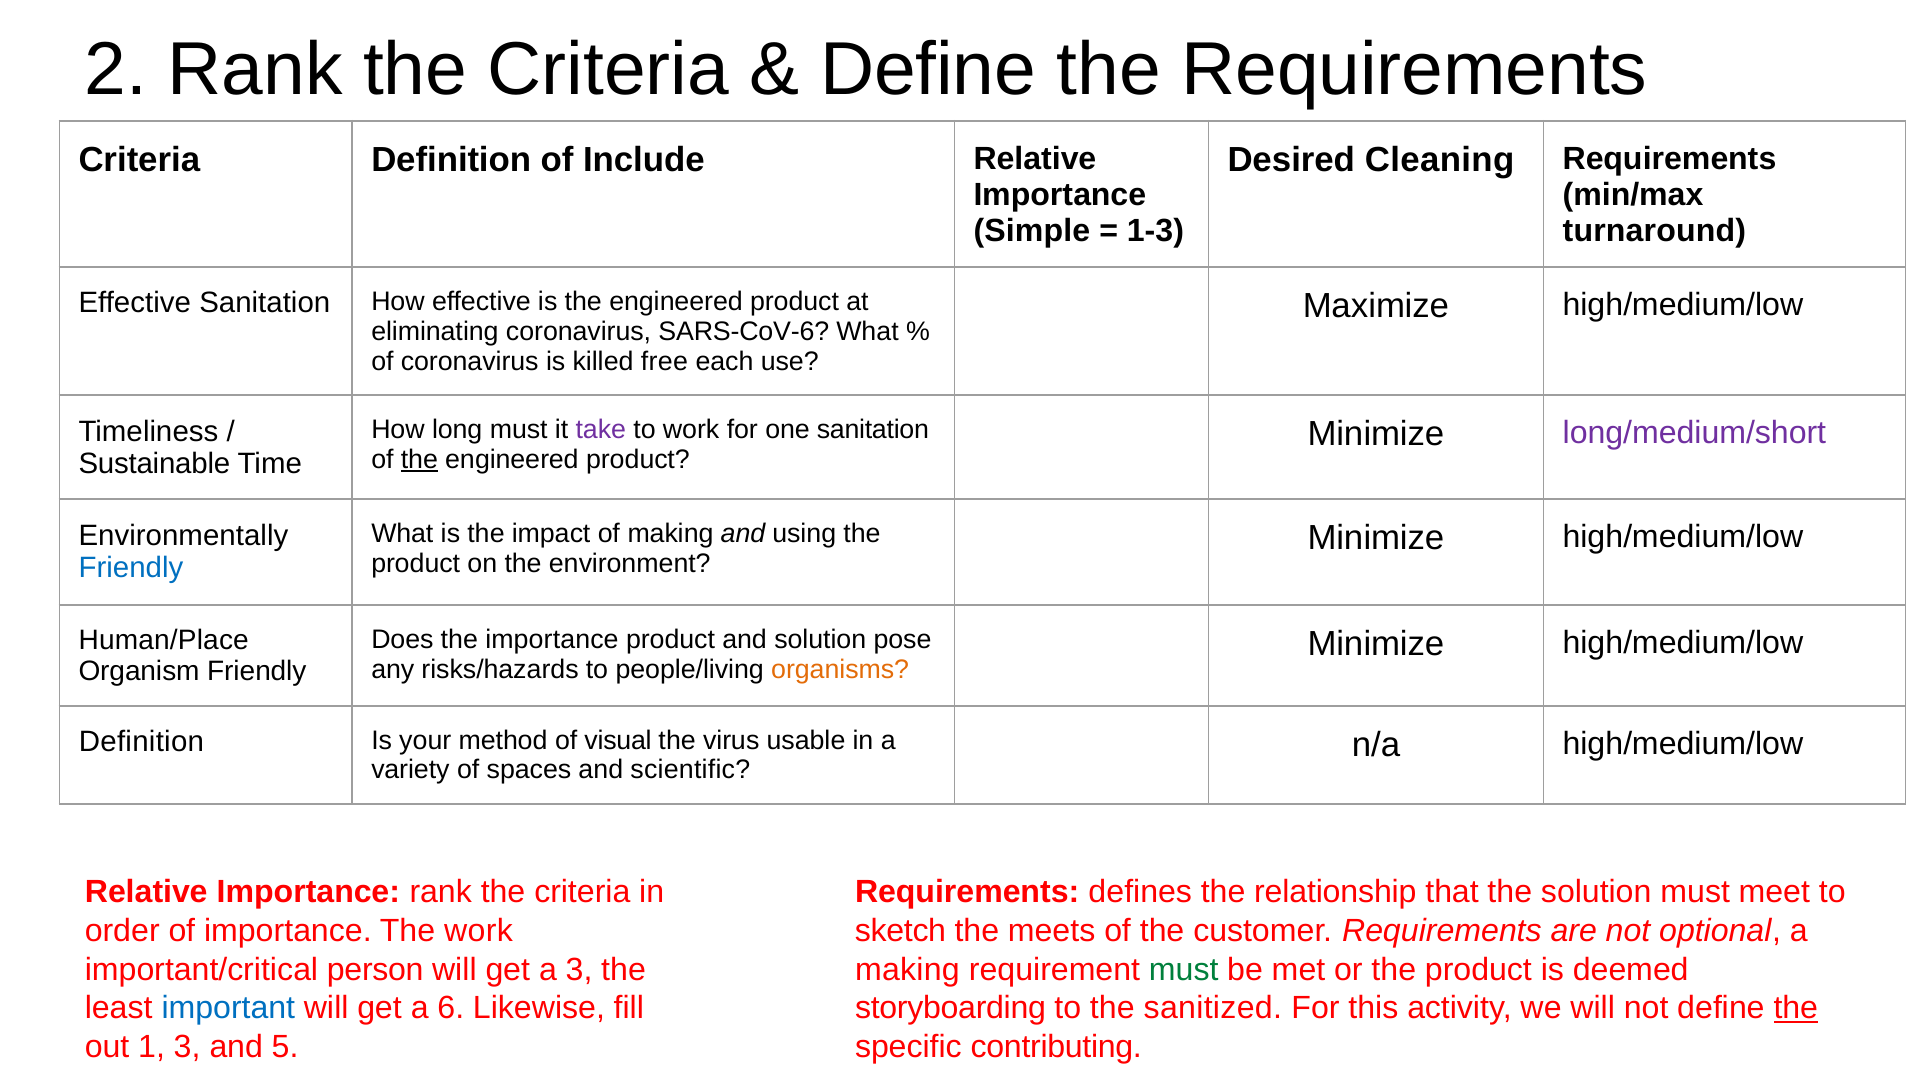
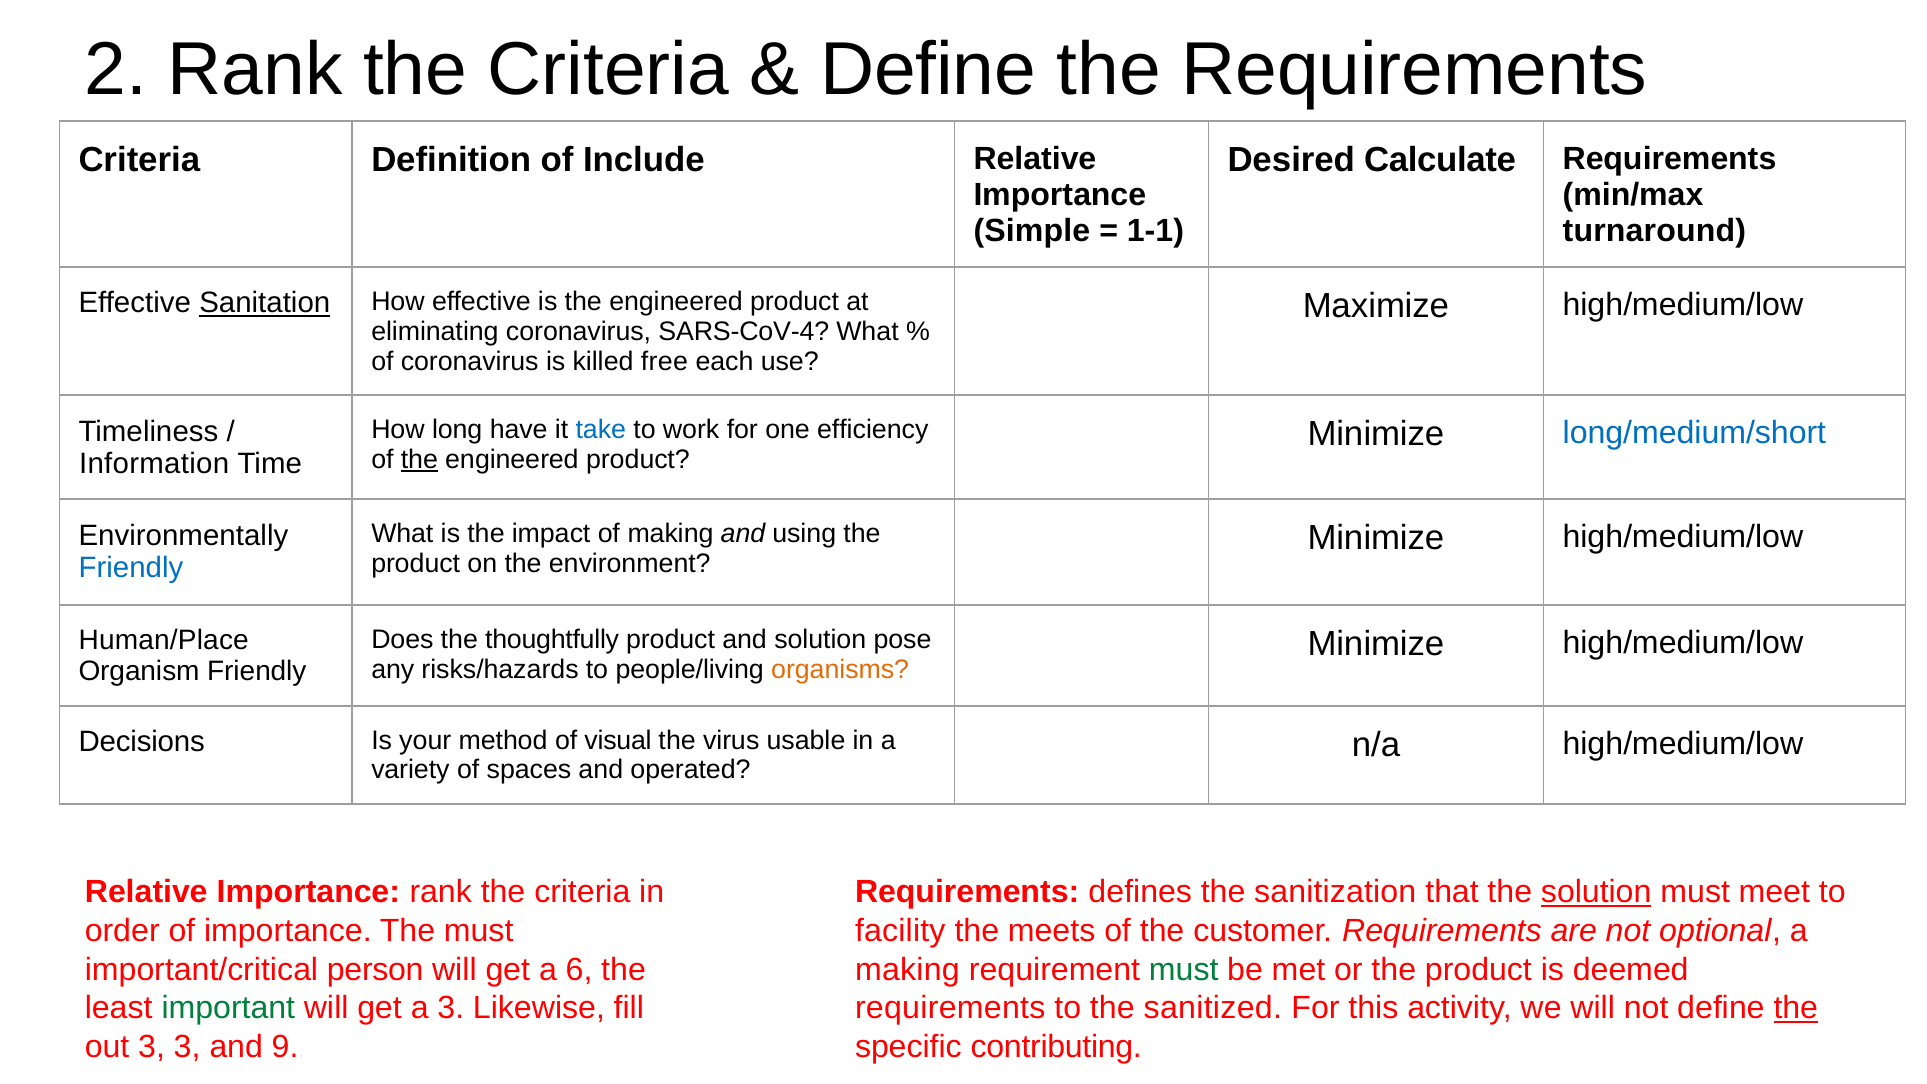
Cleaning: Cleaning -> Calculate (1440, 160)
1-3: 1-3 -> 1-1 (1155, 230)
Sanitation underline: none -> present (265, 303)
SARS-CoV-6: SARS-CoV-6 -> SARS-CoV-4 (744, 331)
long must: must -> have (519, 430)
take colour: purple -> blue (601, 430)
one sanitation: sanitation -> efficiency (873, 430)
long/medium/short colour: purple -> blue (1694, 433)
Sustainable: Sustainable -> Information (154, 464)
the importance: importance -> thoughtfully (552, 639)
Definition: Definition -> Decisions (142, 742)
scientific: scientific -> operated (690, 770)
relationship: relationship -> sanitization (1335, 892)
solution underline: none -> present (1596, 892)
The work: work -> must (479, 931)
sketch: sketch -> facility (900, 931)
a 3: 3 -> 6 (579, 969)
important colour: blue -> green (228, 1008)
a 6: 6 -> 3 (451, 1008)
storyboarding: storyboarding -> requirements (950, 1008)
out 1: 1 -> 3 (152, 1047)
5: 5 -> 9 (285, 1047)
